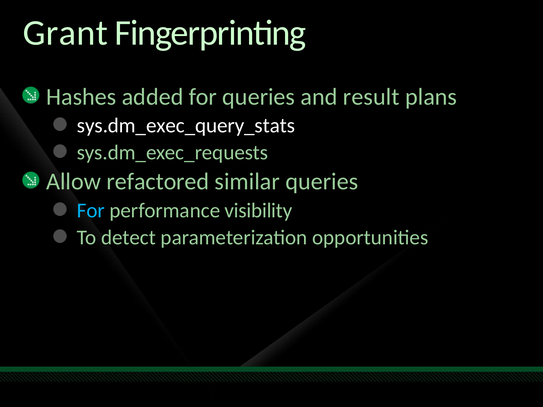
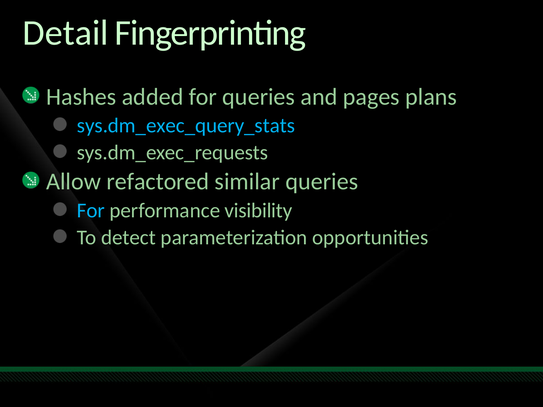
Grant: Grant -> Detail (66, 33)
result: result -> pages (371, 97)
sys.dm_exec_query_stats colour: white -> light blue (186, 126)
